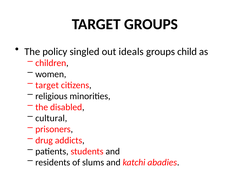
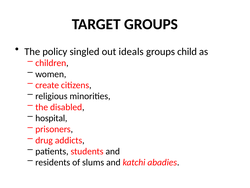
target: target -> create (47, 85)
cultural: cultural -> hospital (51, 118)
